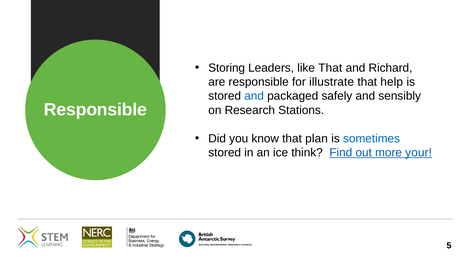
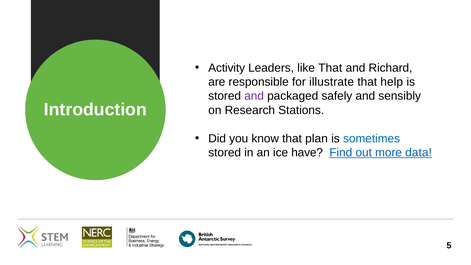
Storing: Storing -> Activity (227, 68)
and colour: blue -> purple (254, 96)
Responsible: Responsible -> Introduction (95, 110)
think: think -> have (307, 153)
your: your -> data (419, 153)
